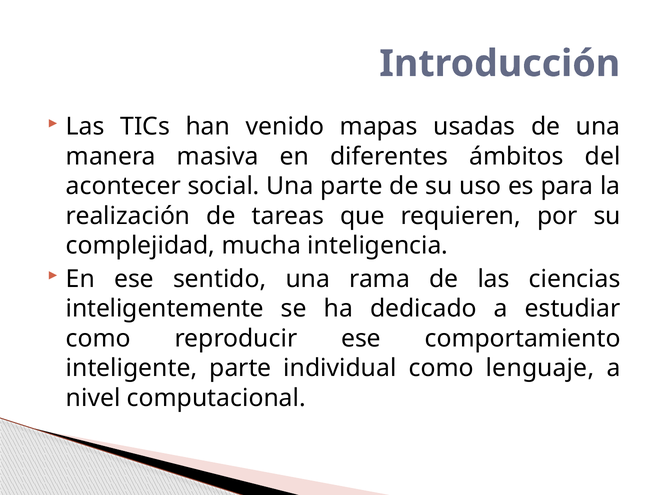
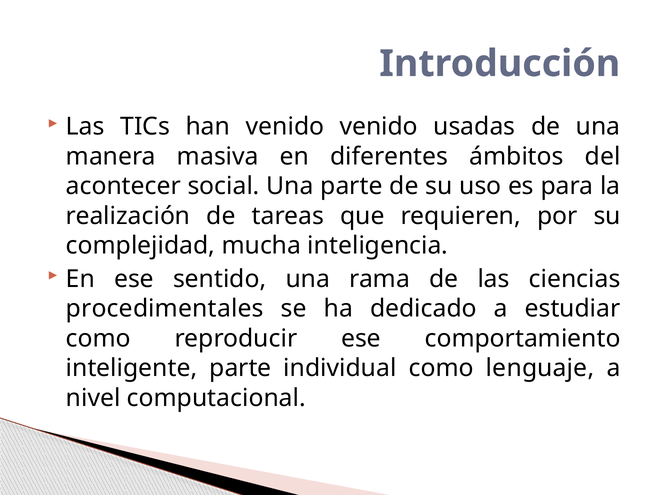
venido mapas: mapas -> venido (379, 127)
inteligentemente: inteligentemente -> procedimentales (165, 309)
